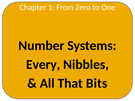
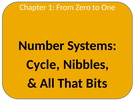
Every: Every -> Cycle (43, 65)
